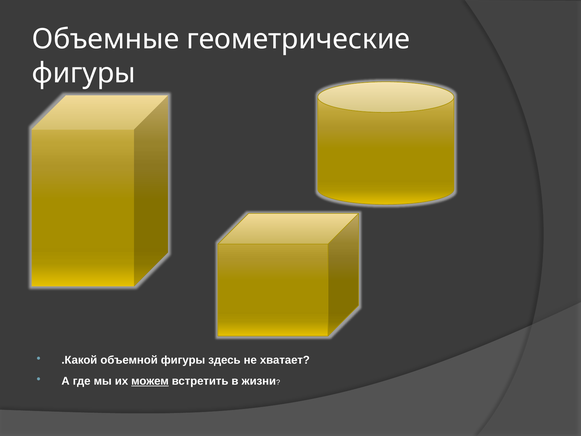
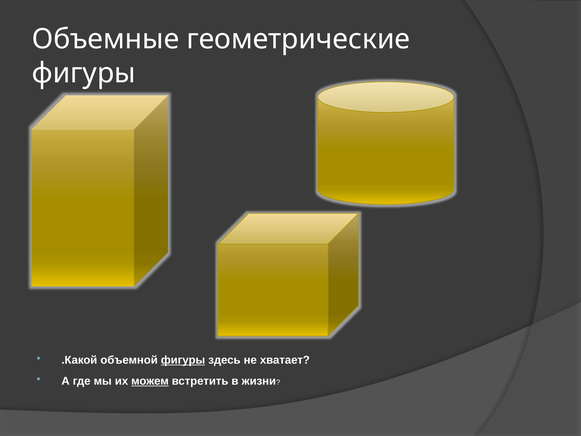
фигуры underline: none -> present (183, 360)
